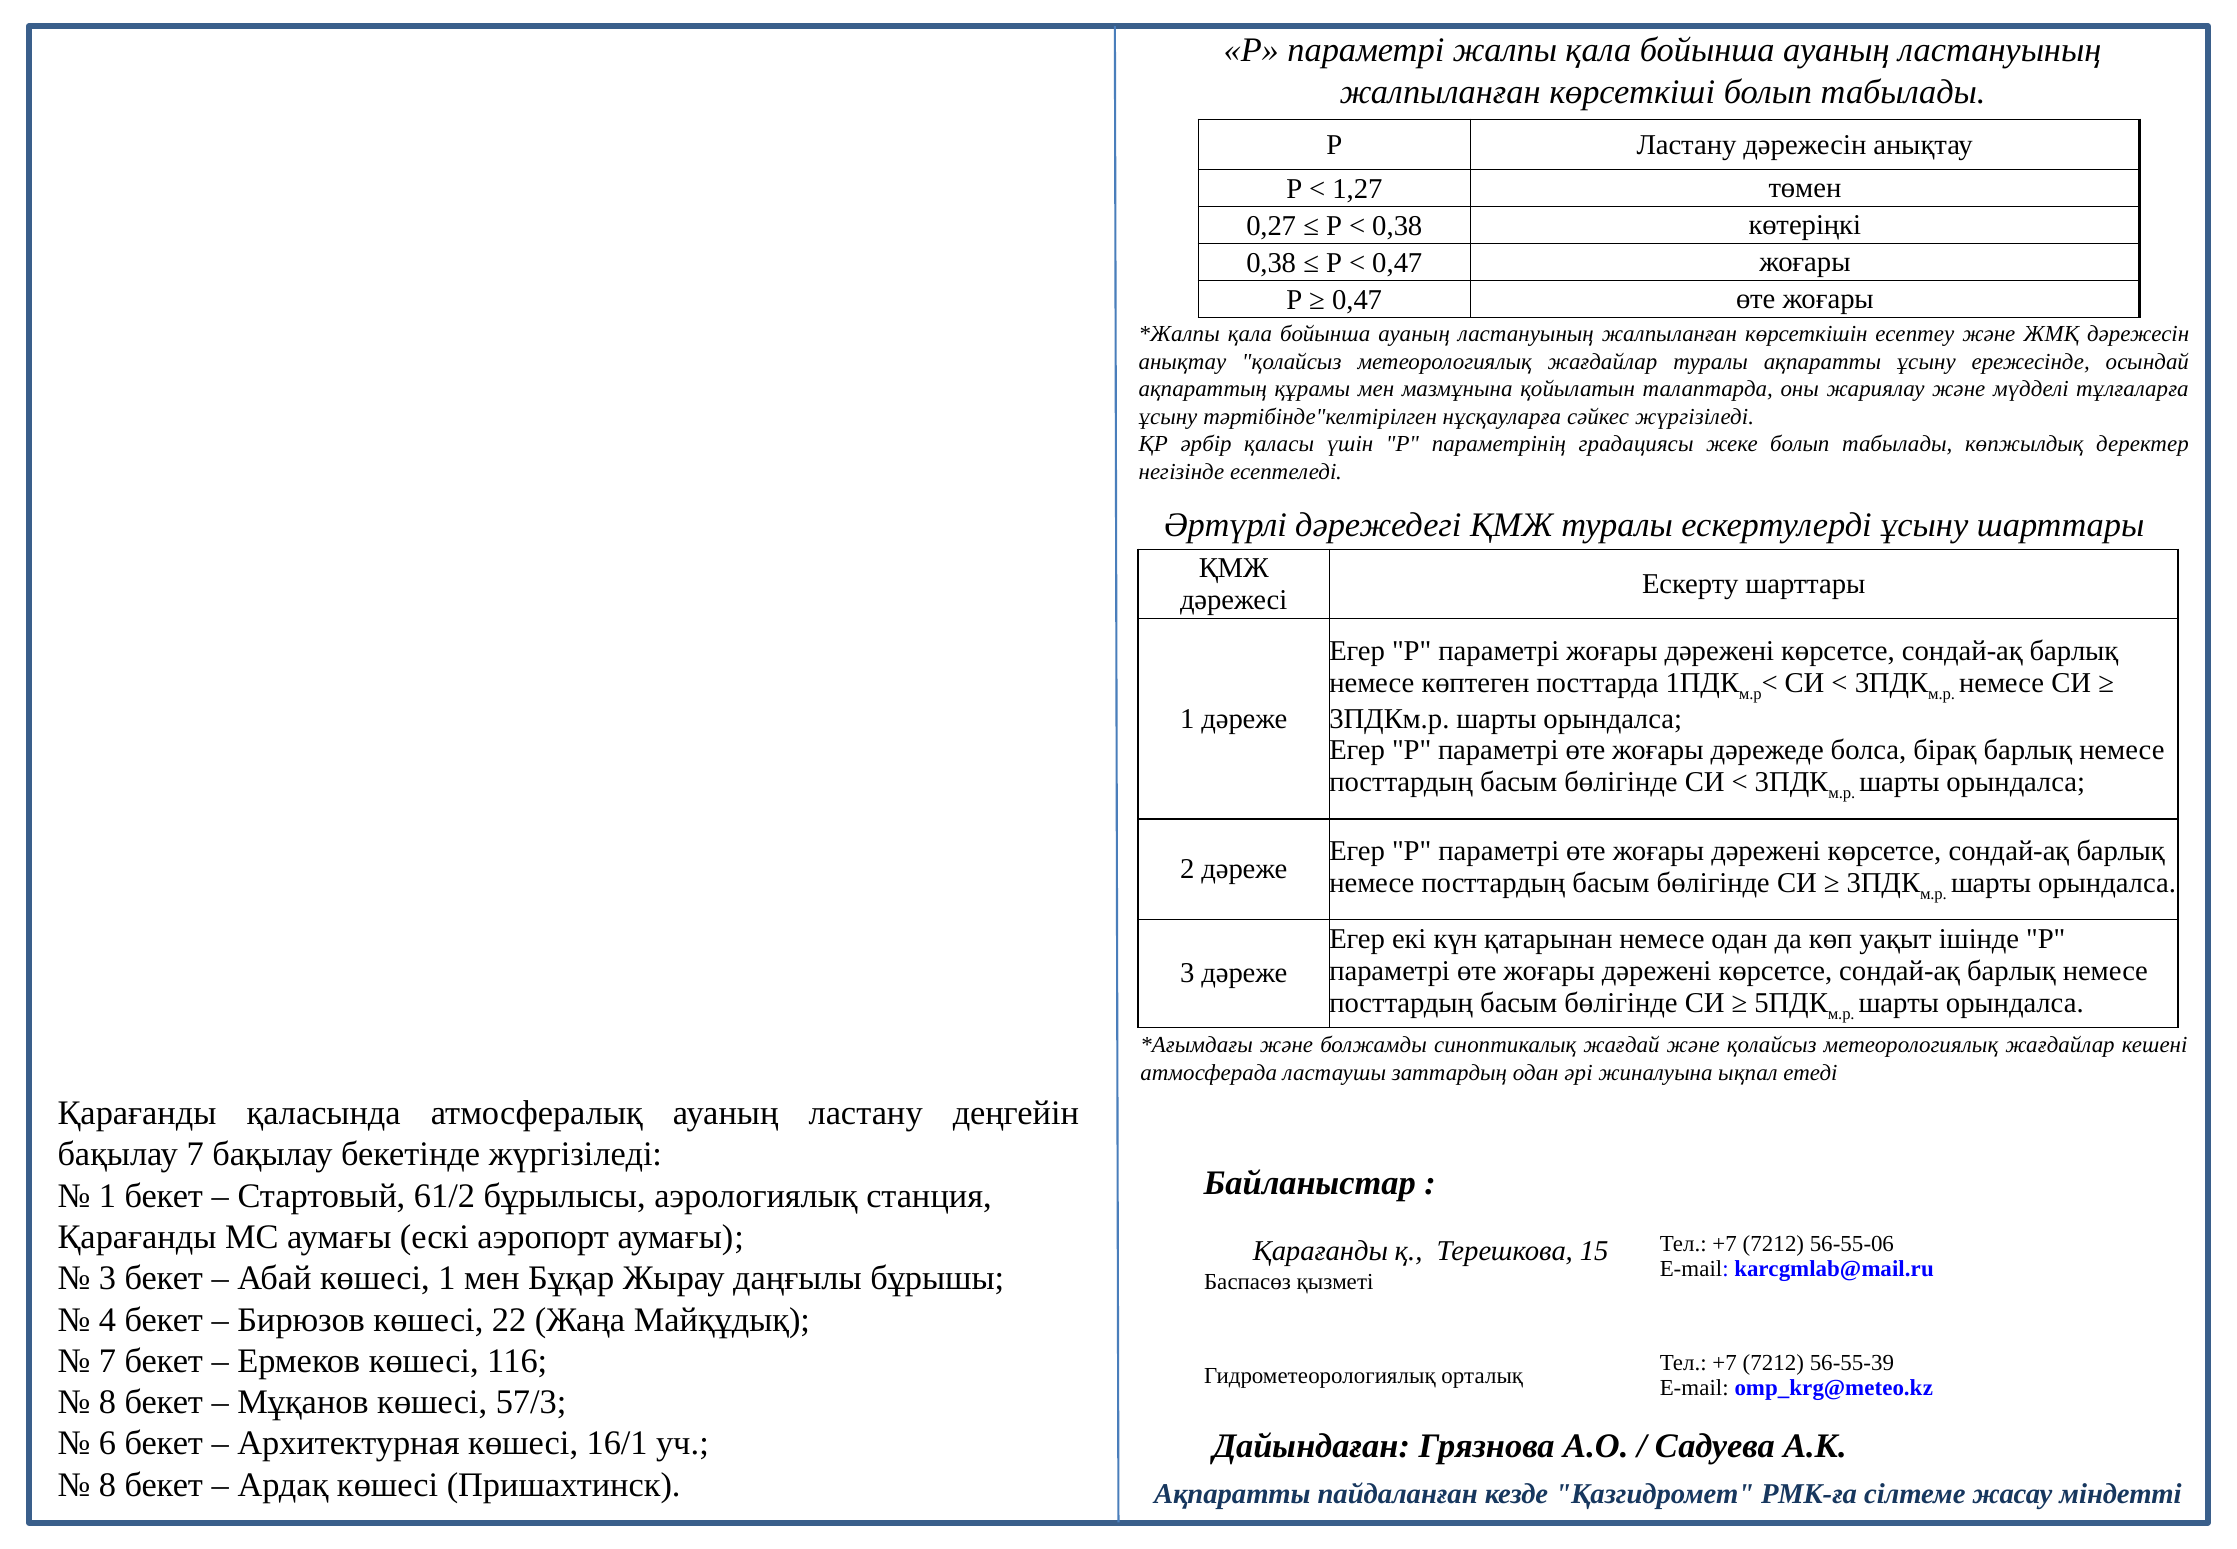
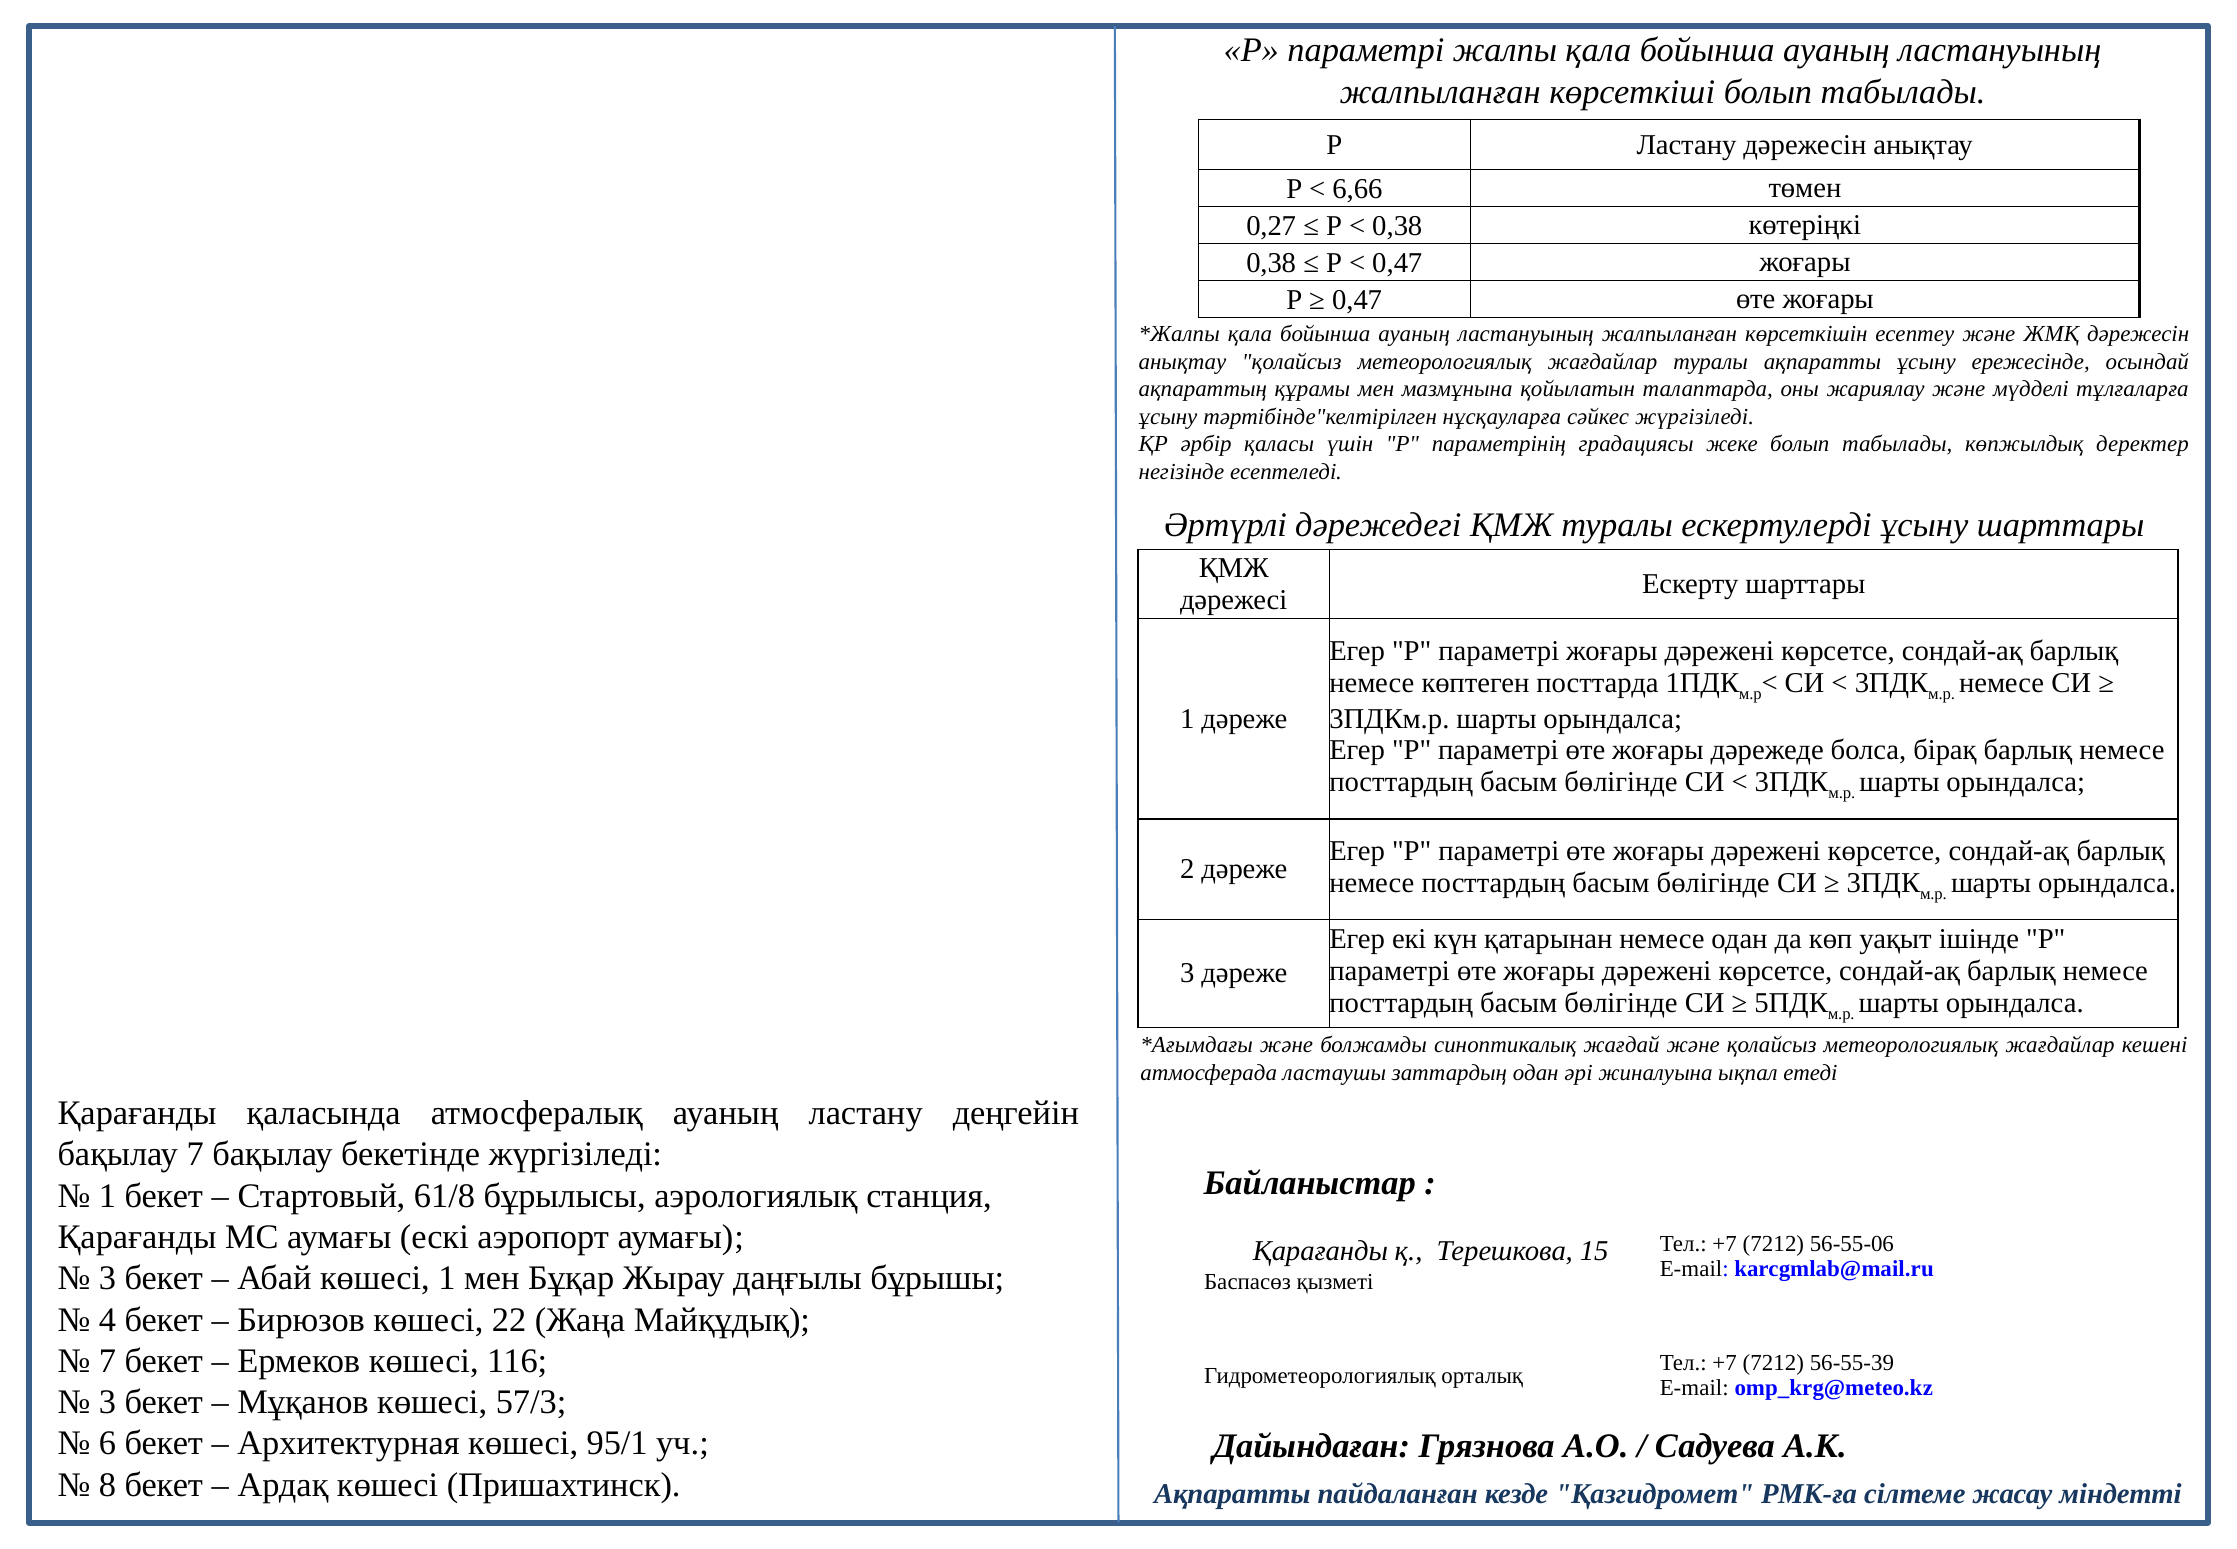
1,27: 1,27 -> 6,66 (1357, 189)
61/2: 61/2 -> 61/8 (444, 1195)
8: 8 -> 3 (108, 1402)
16/1: 16/1 -> 95/1 (617, 1443)
